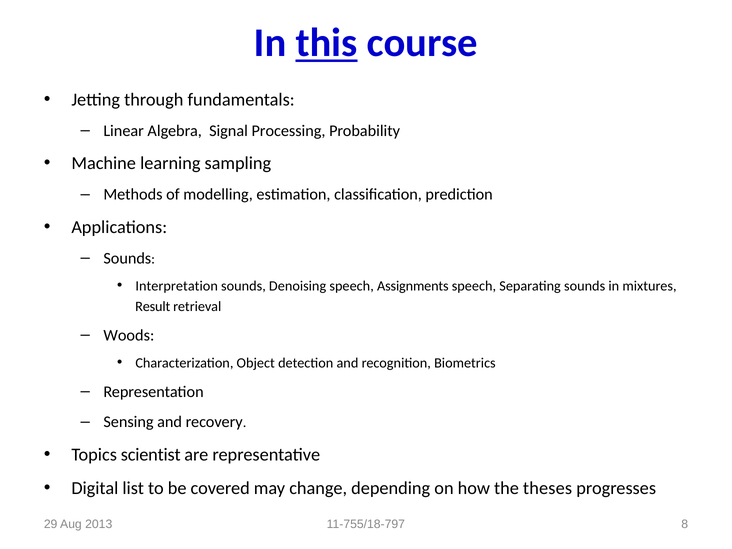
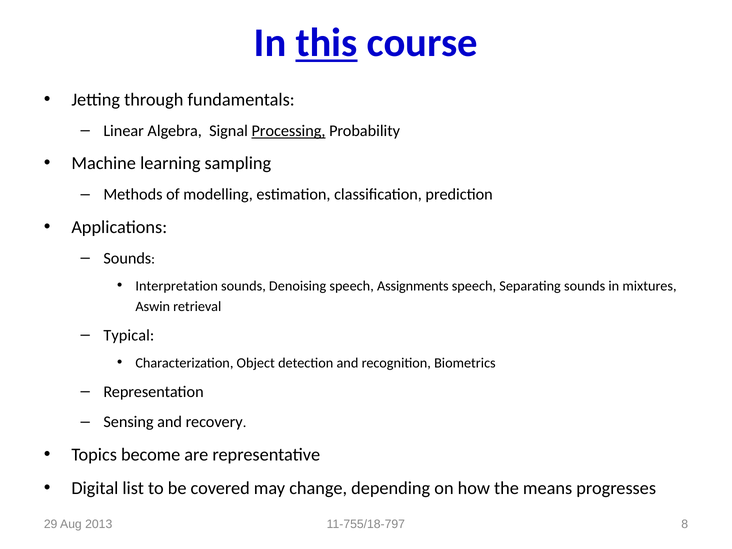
Processing underline: none -> present (288, 131)
Result: Result -> Aswin (153, 306)
Woods: Woods -> Typical (129, 335)
scientist: scientist -> become (151, 455)
theses: theses -> means (548, 488)
